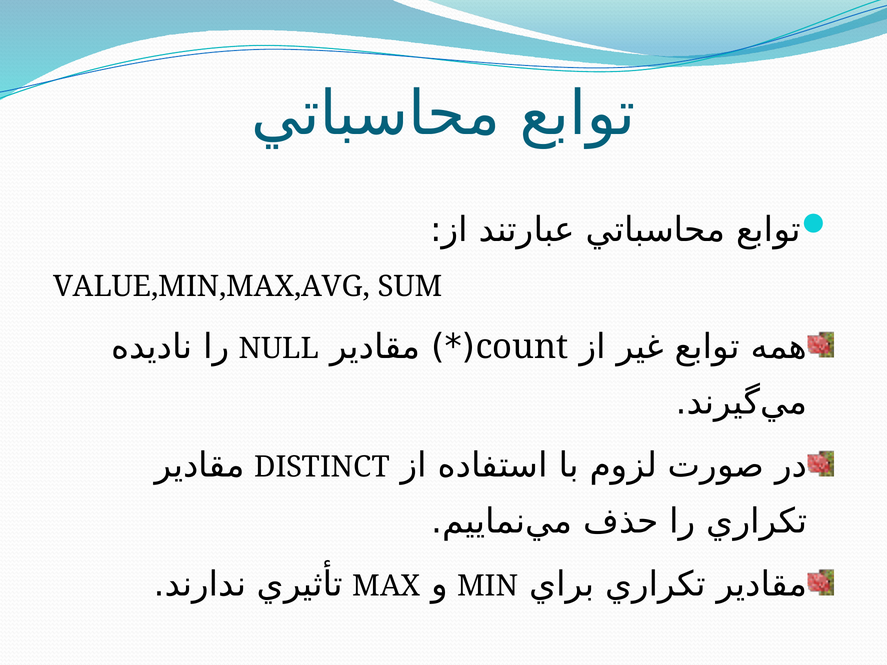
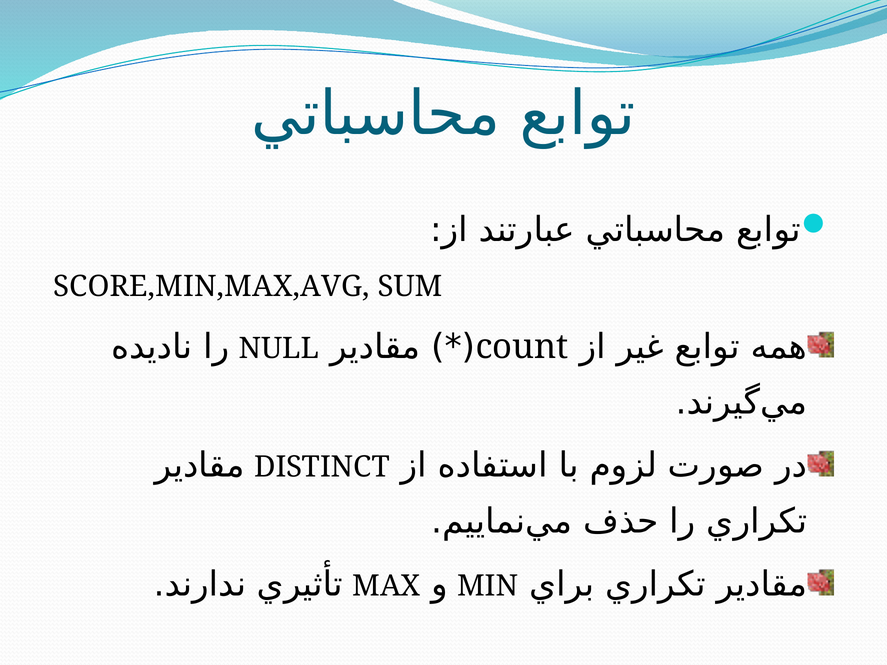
VALUE,MIN,MAX,AVG: VALUE,MIN,MAX,AVG -> SCORE,MIN,MAX,AVG (211, 286)
